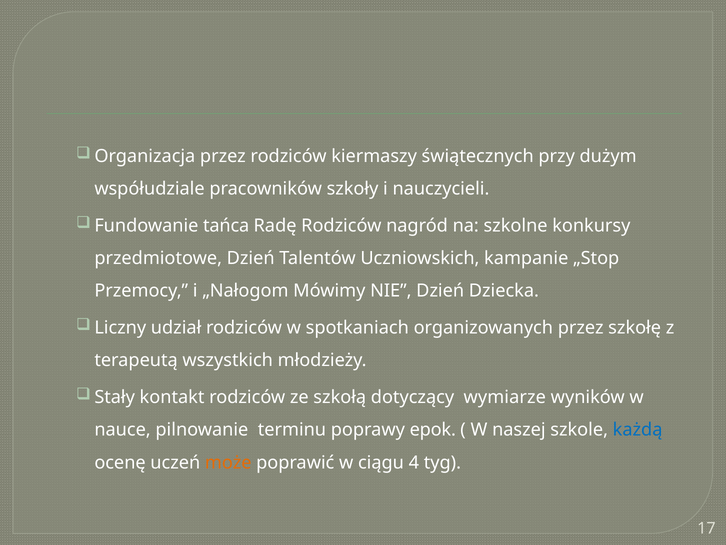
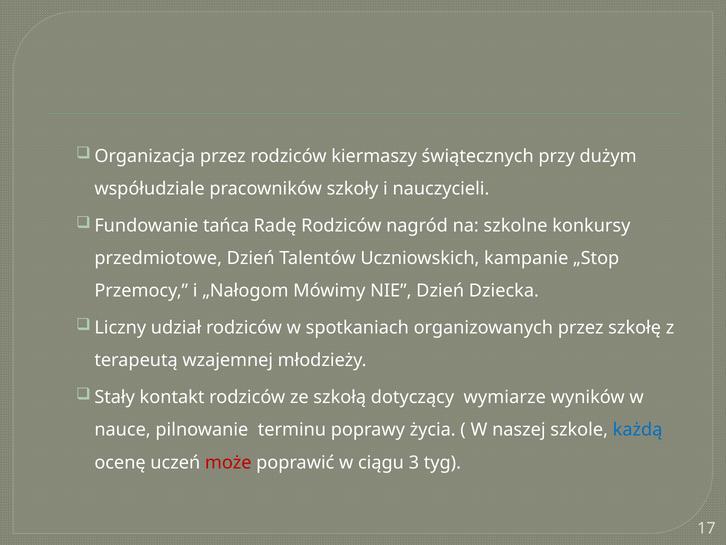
wszystkich: wszystkich -> wzajemnej (228, 360)
epok: epok -> życia (433, 429)
może colour: orange -> red (228, 462)
4: 4 -> 3 (414, 462)
